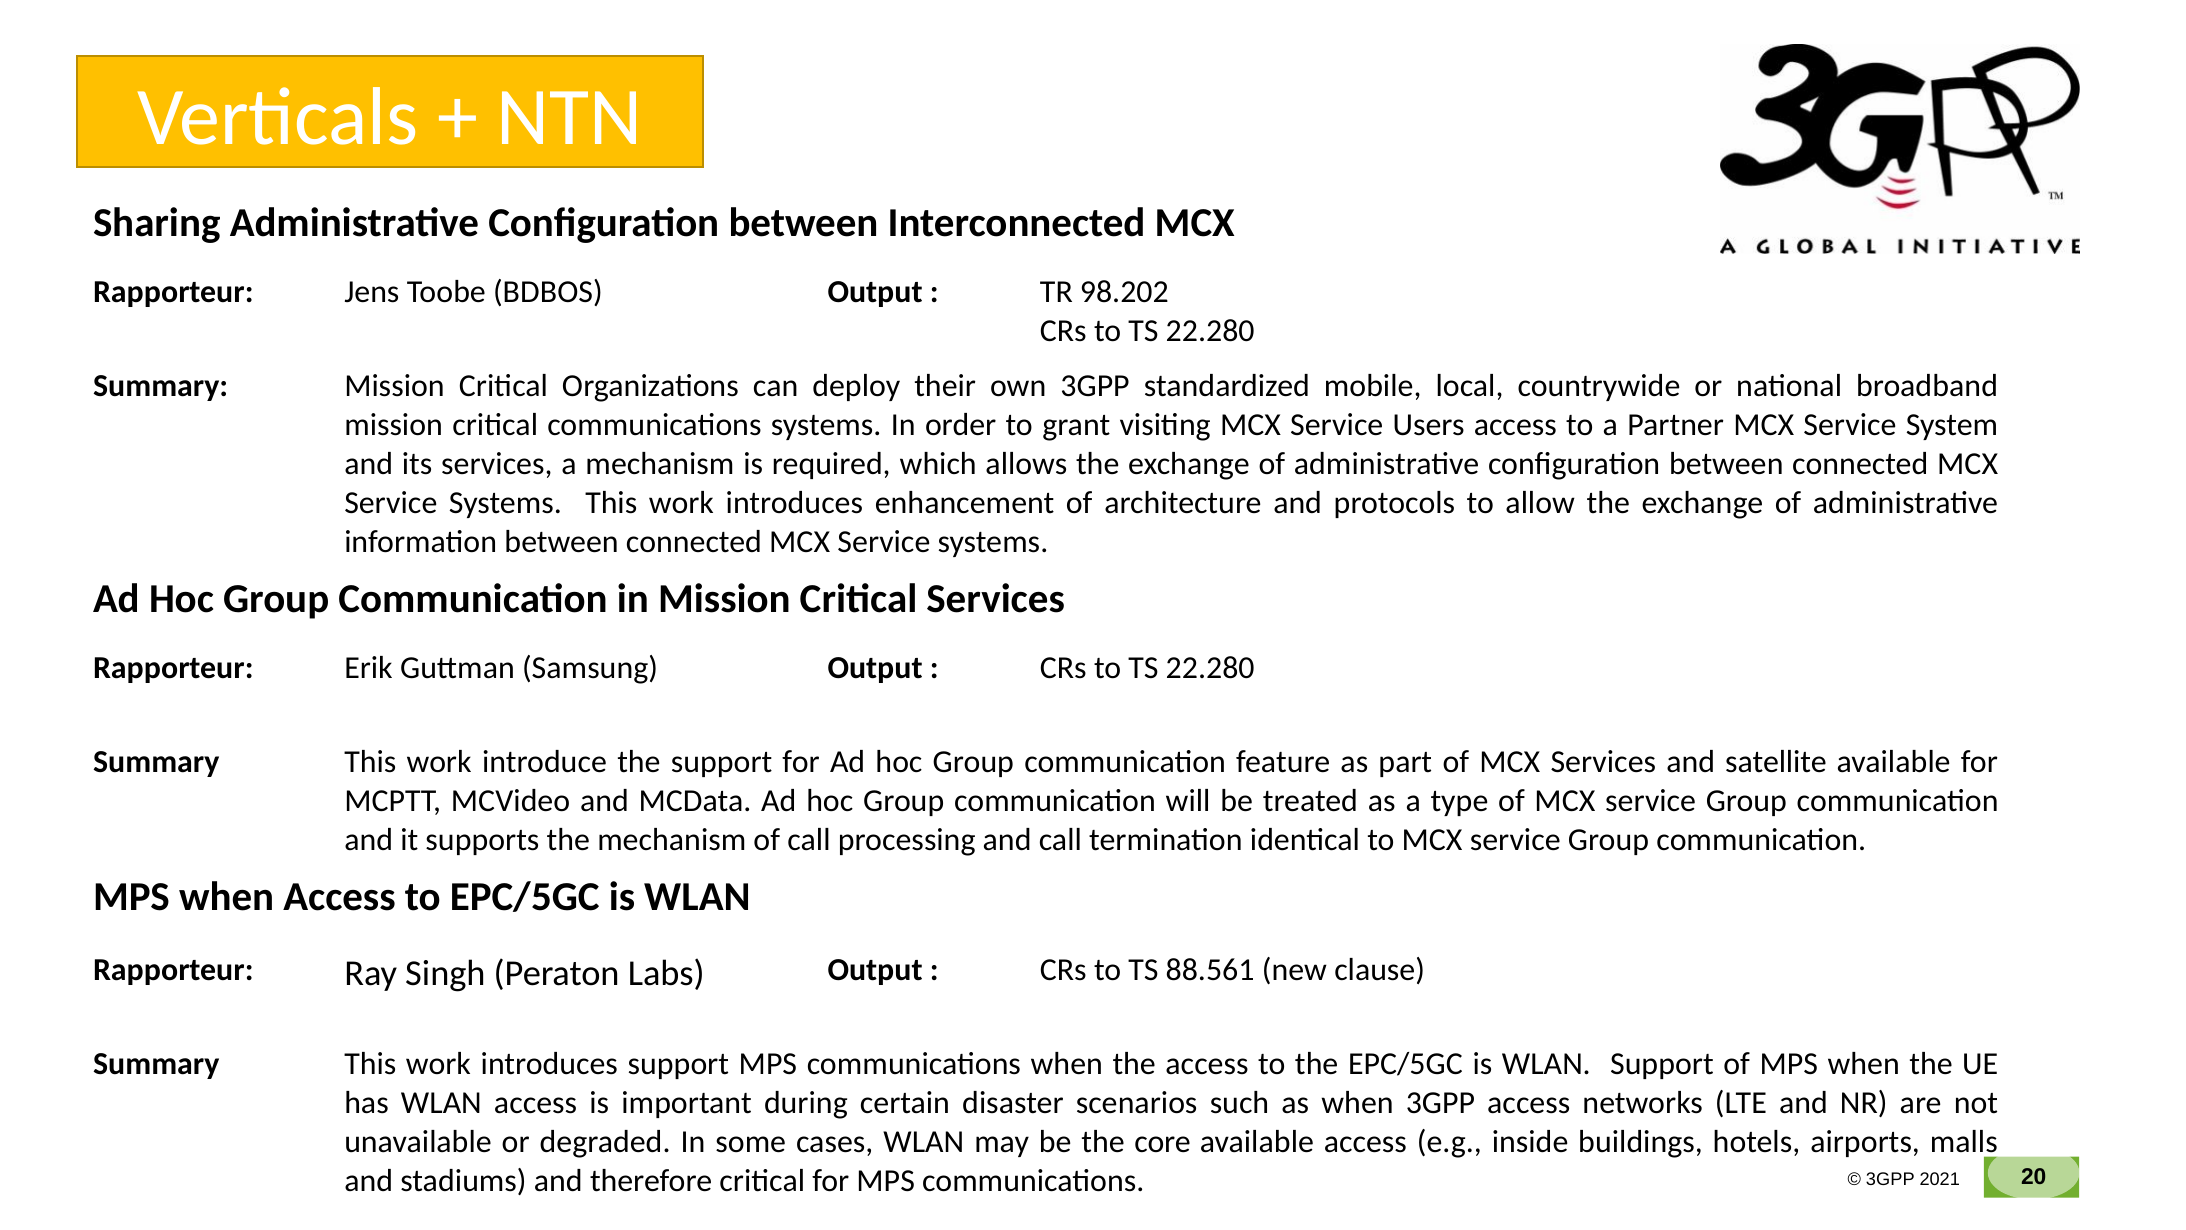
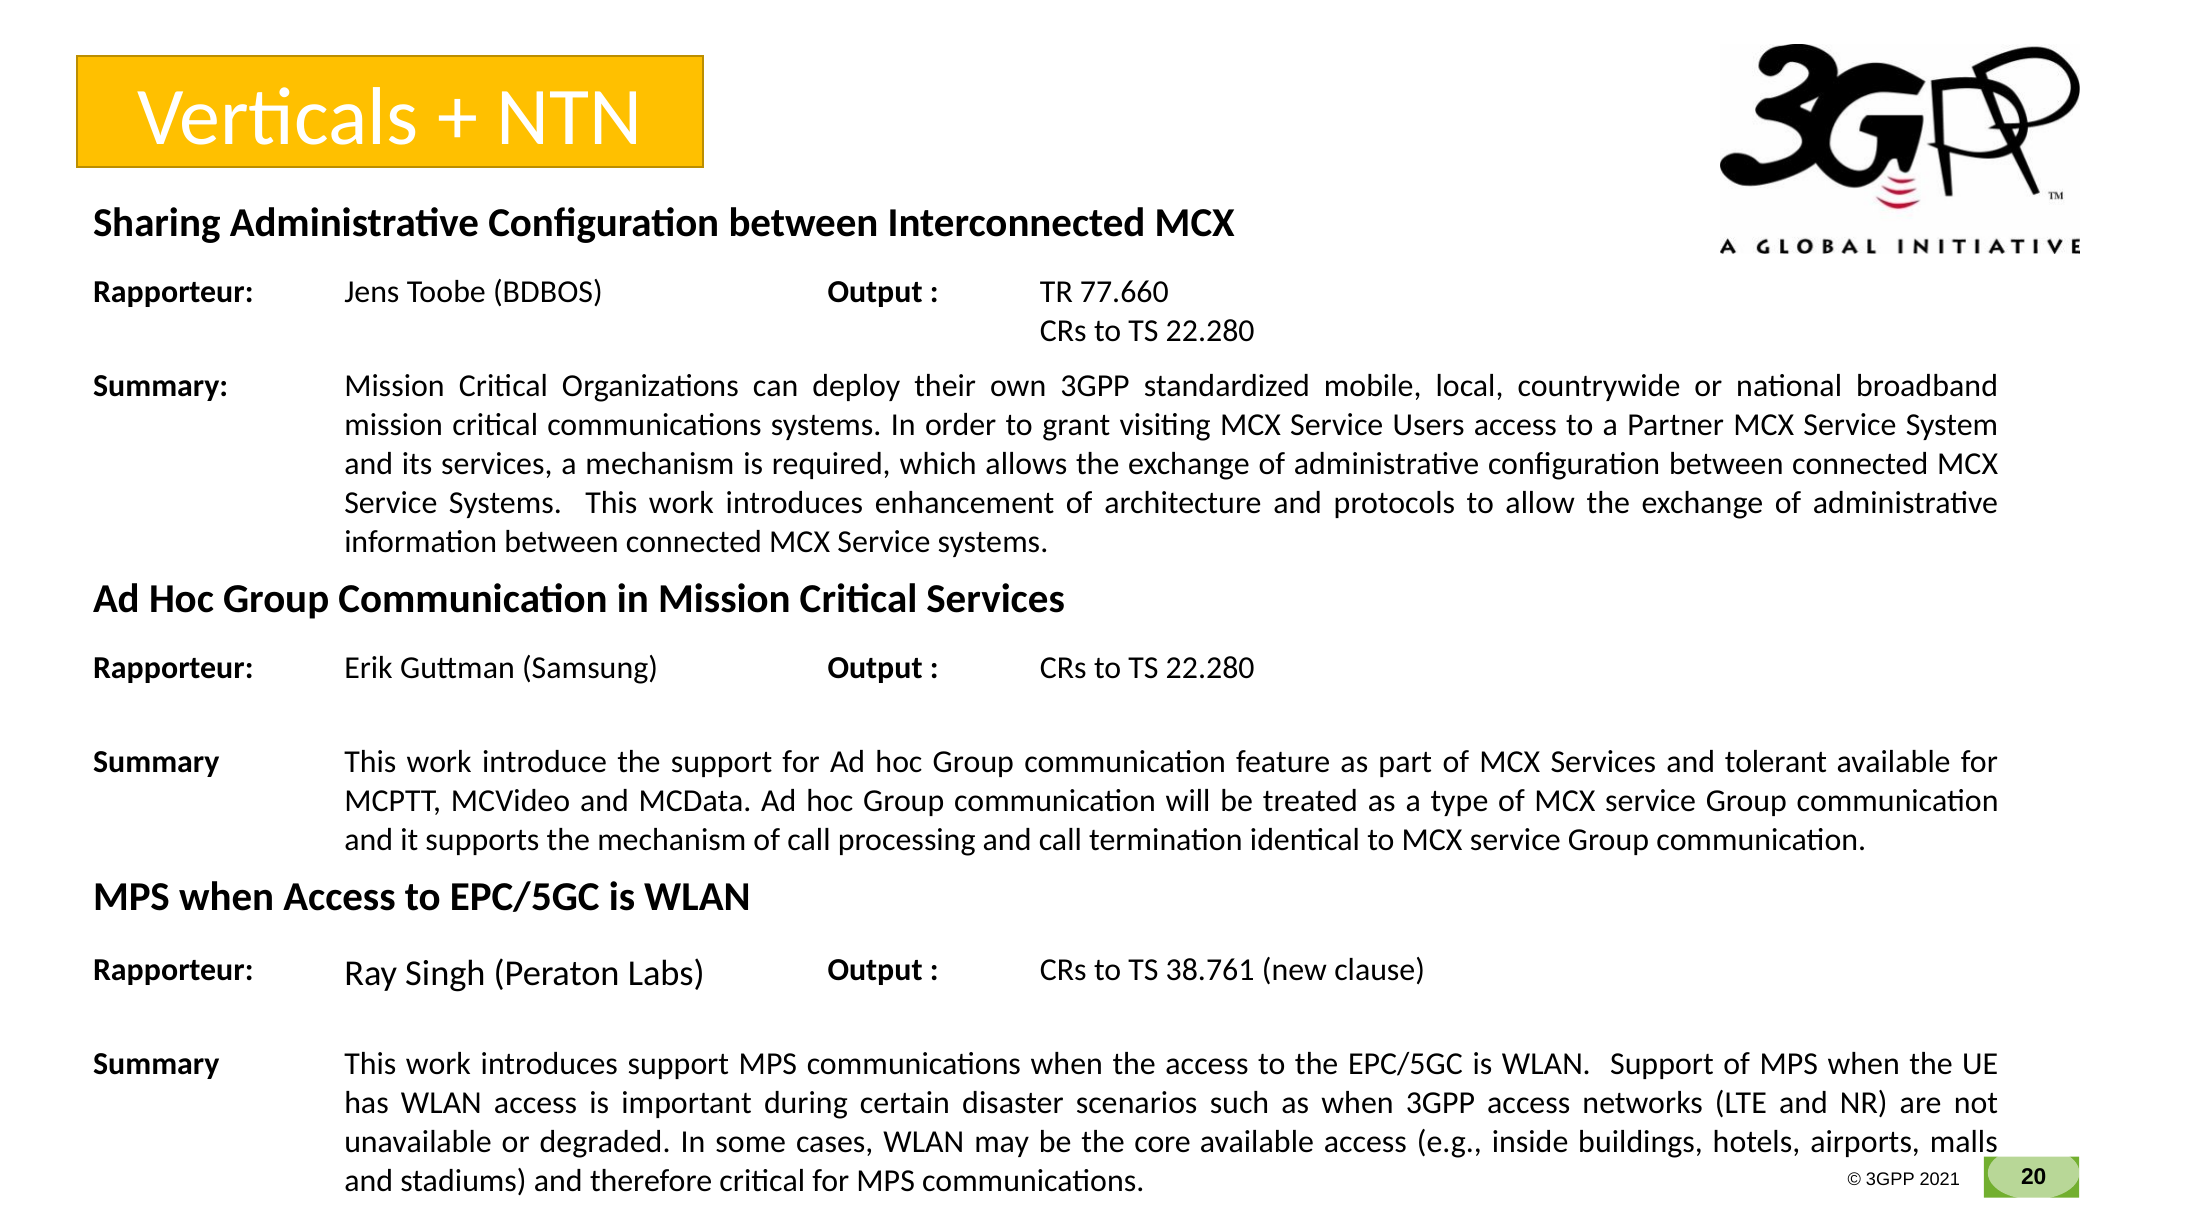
98.202: 98.202 -> 77.660 (1124, 292)
satellite: satellite -> tolerant (1776, 762)
88.561: 88.561 -> 38.761 (1210, 970)
